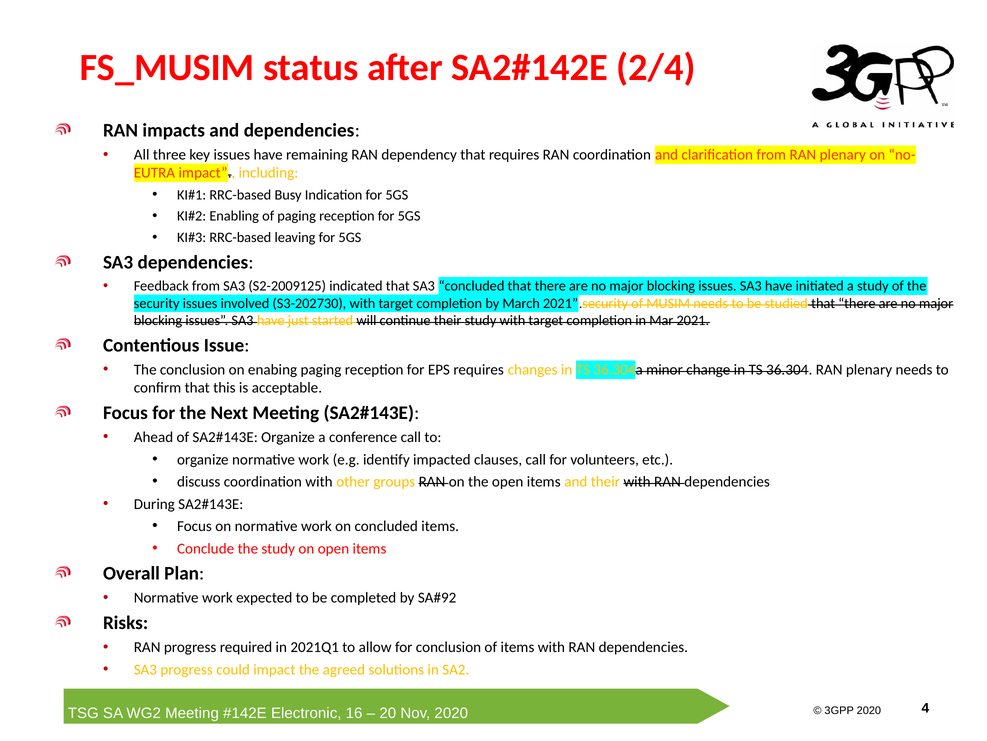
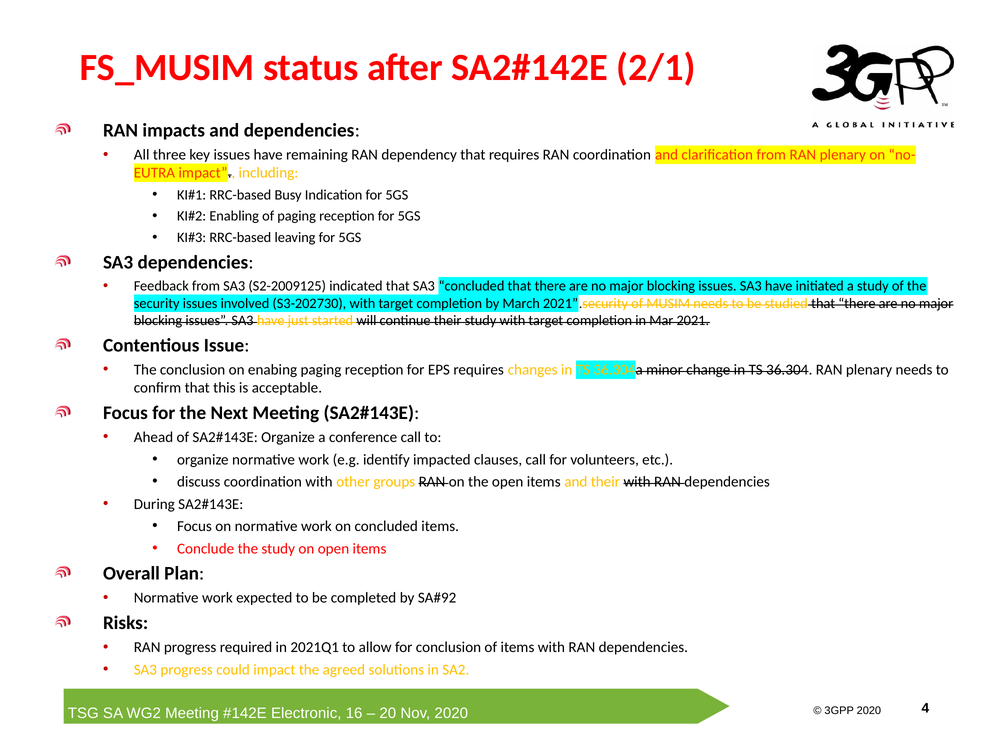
2/4: 2/4 -> 2/1 (656, 68)
